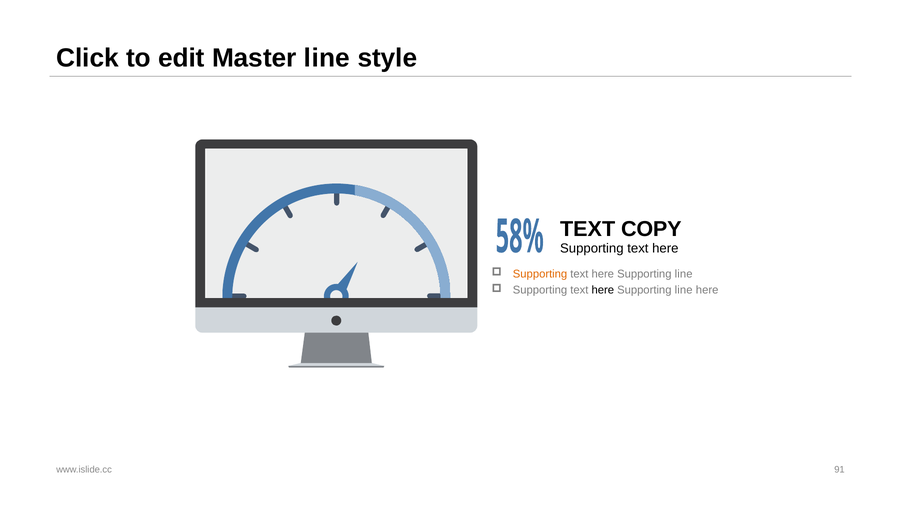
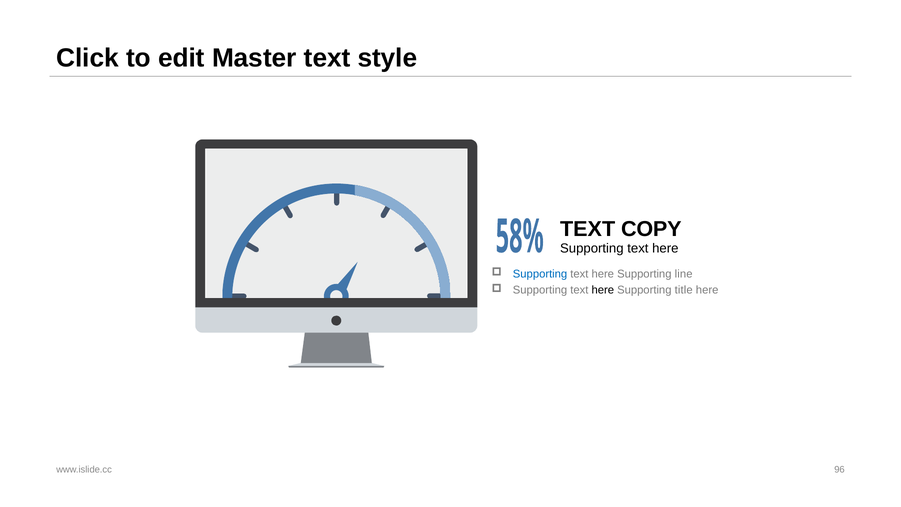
Master line: line -> text (327, 58)
Supporting colour: orange -> blue (540, 274)
line: line -> title (684, 290)
91: 91 -> 96 (839, 469)
